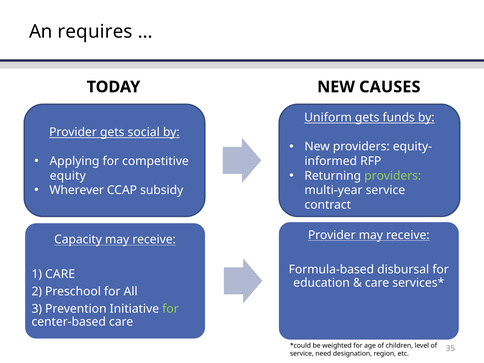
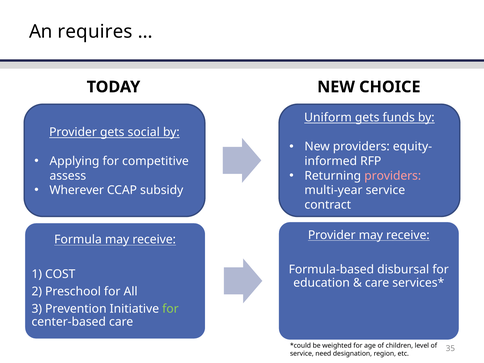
CAUSES: CAUSES -> CHOICE (390, 87)
providers colour: light green -> pink (393, 176)
equity: equity -> assess (68, 176)
Capacity: Capacity -> Formula (78, 240)
CARE: CARE -> COST (60, 274)
